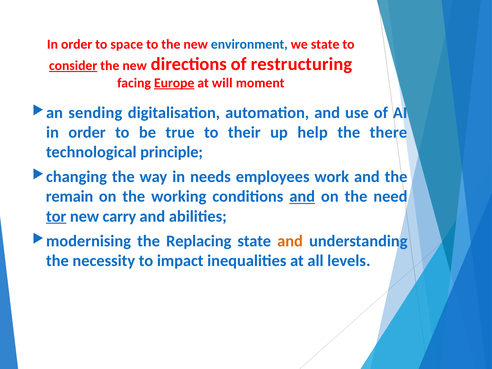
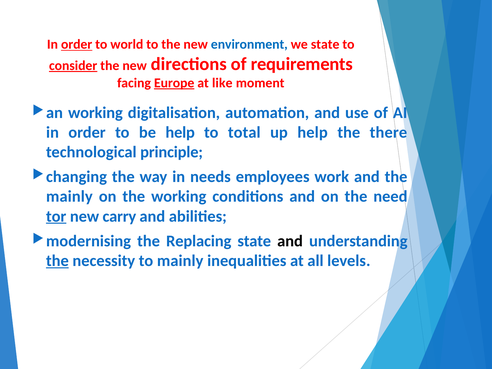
order underline: none -> present (77, 44)
space: space -> world (127, 44)
restructuring: restructuring -> requirements (302, 64)
will: will -> like (222, 83)
sending: sending -> working (95, 113)
be true: true -> help (180, 132)
their: their -> total (244, 132)
remain: remain -> mainly (69, 197)
and underline: present -> none (302, 197)
and colour: orange -> black (290, 241)
the underline: none -> present (57, 261)
to impact: impact -> mainly (180, 261)
